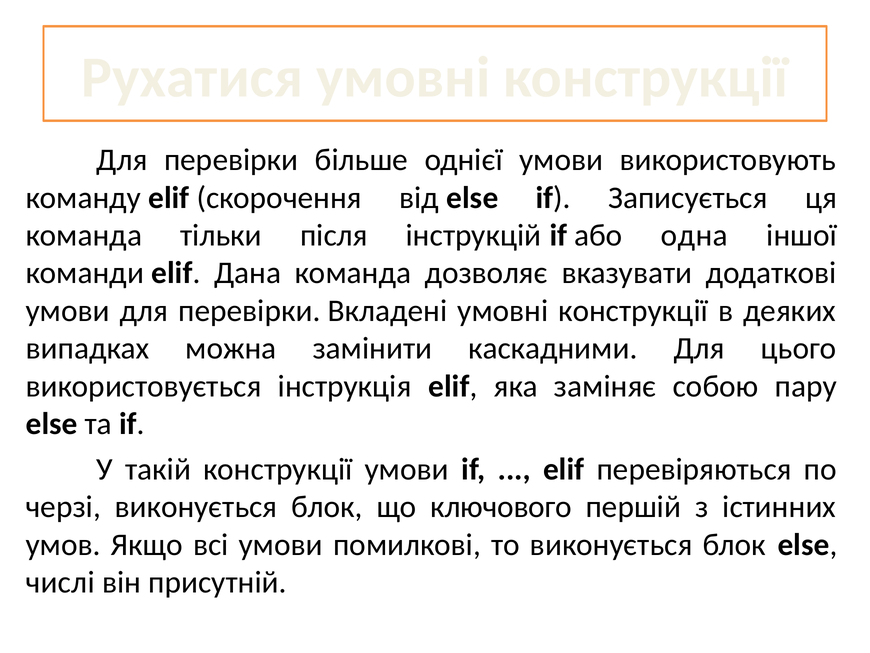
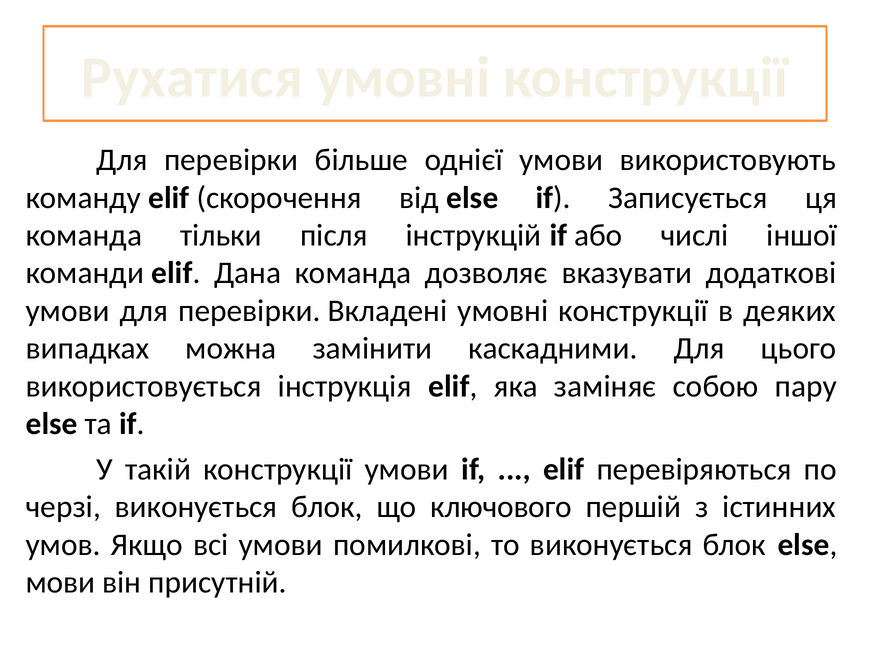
одна: одна -> числі (694, 235)
числі: числі -> мови (60, 582)
